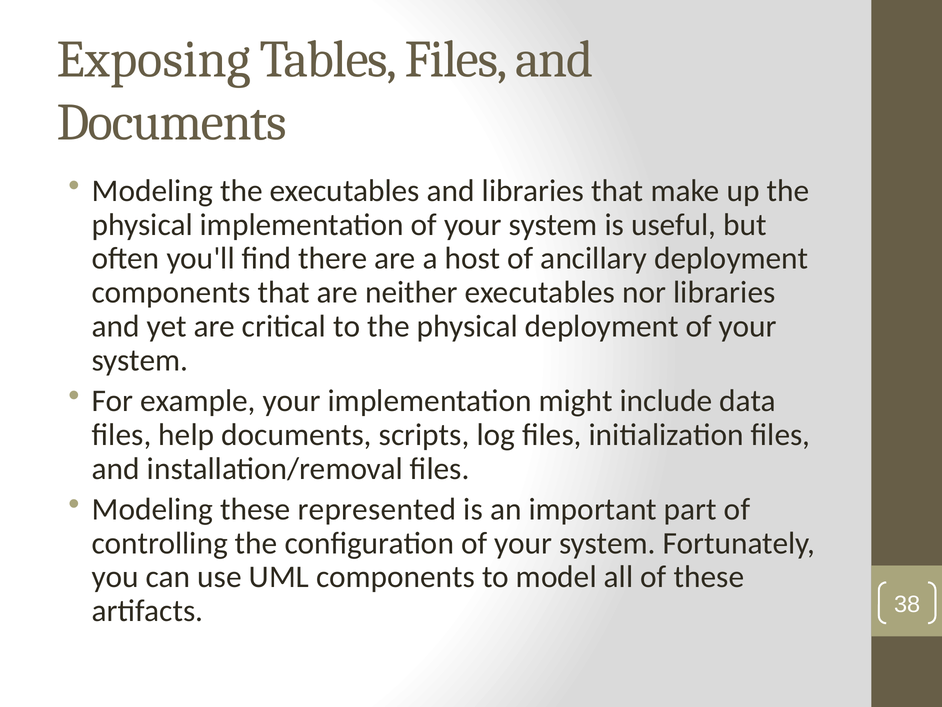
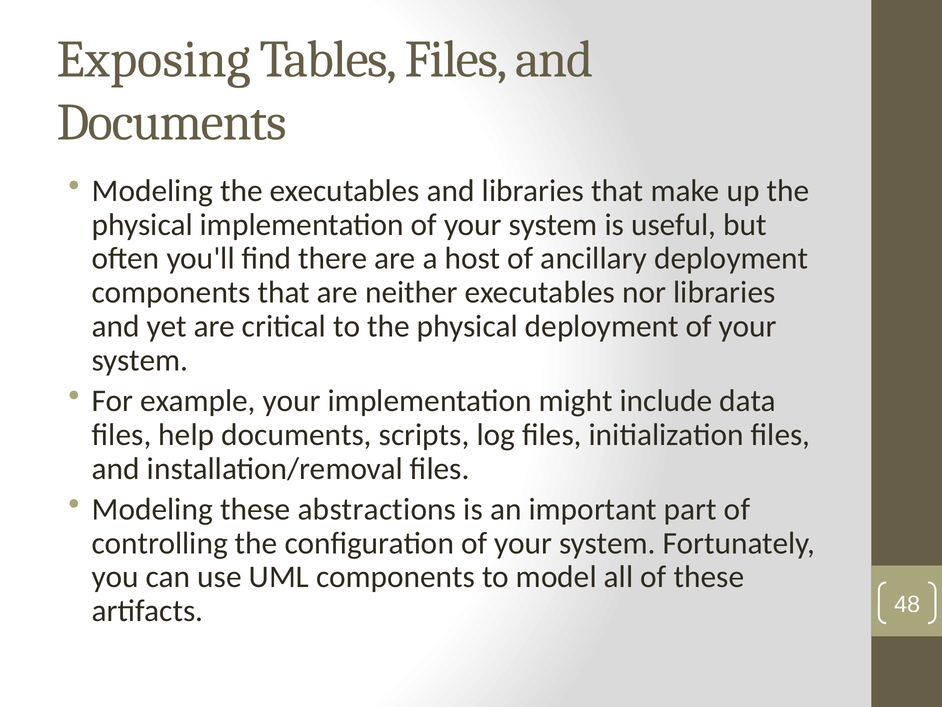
represented: represented -> abstractions (377, 509)
38: 38 -> 48 (907, 604)
